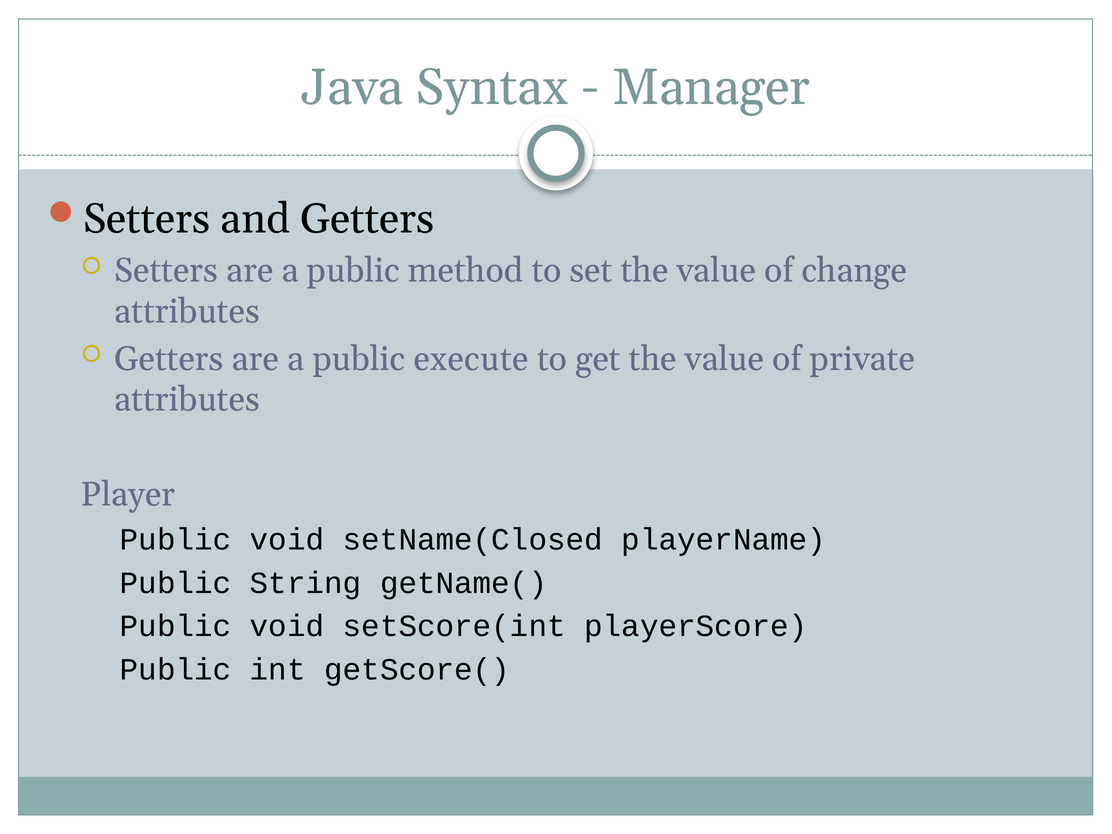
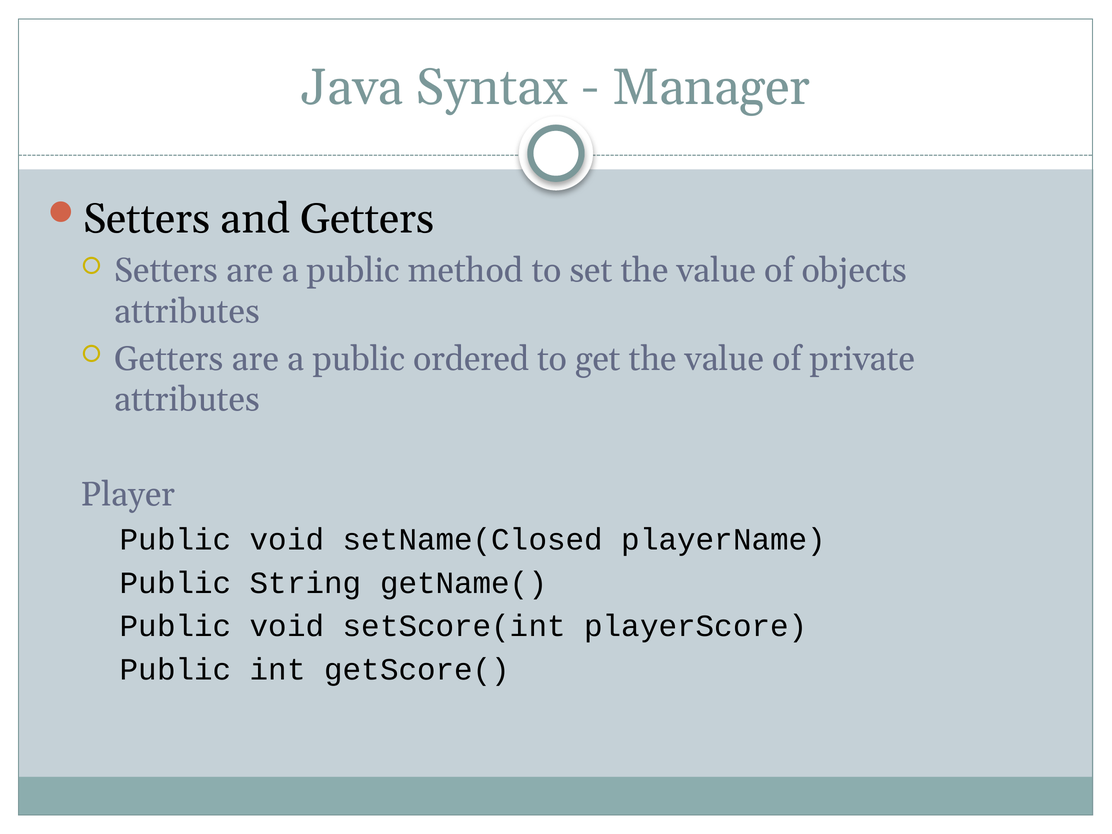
change: change -> objects (854, 271)
execute: execute -> ordered (471, 359)
